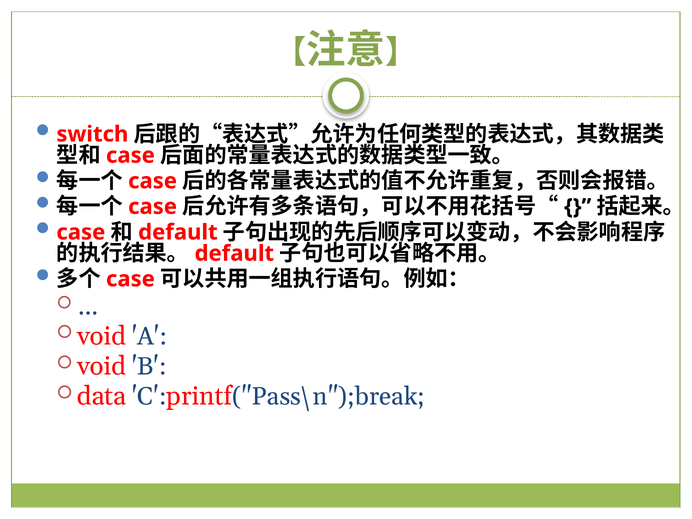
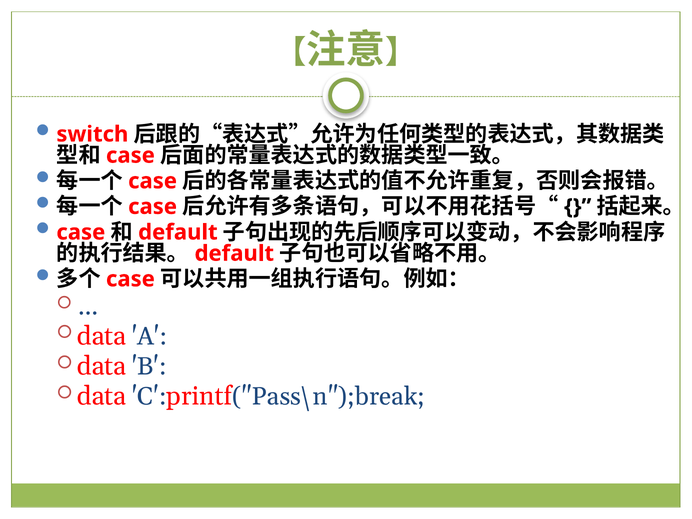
void: void -> data (102, 336)
void: void -> data (102, 366)
